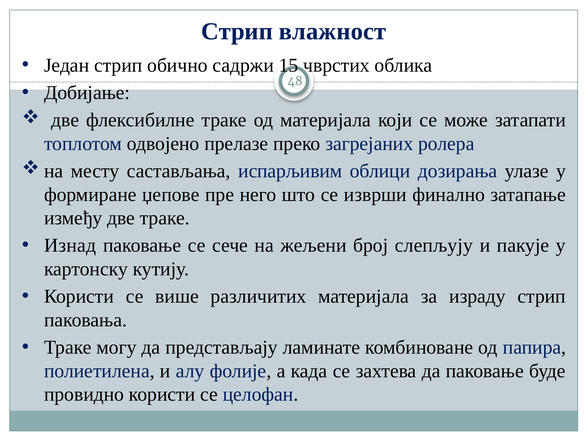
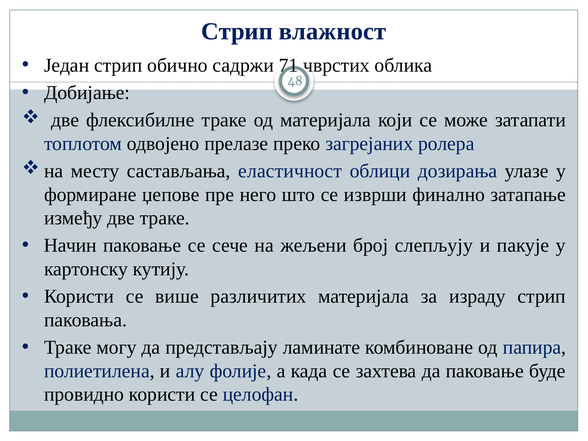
15: 15 -> 71 (289, 65)
испарљивим: испарљивим -> еластичност (290, 171)
Изнад: Изнад -> Начин (70, 245)
